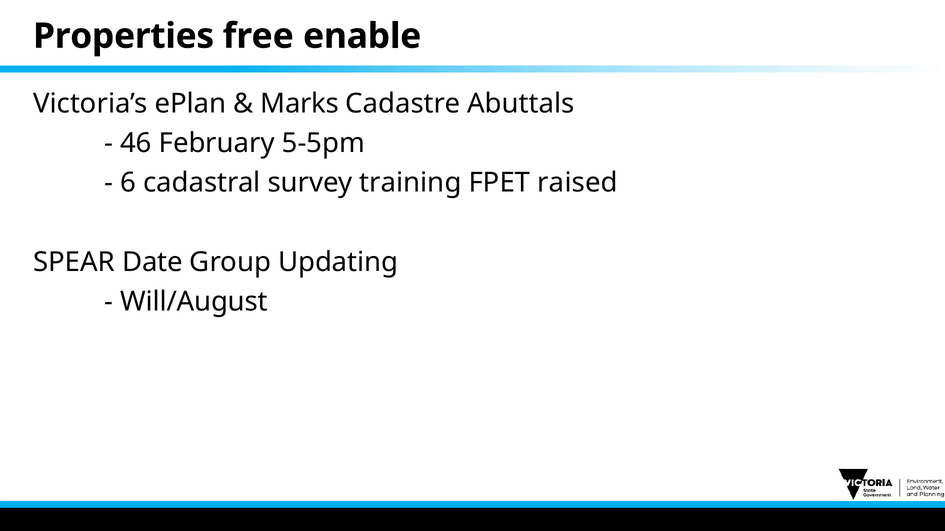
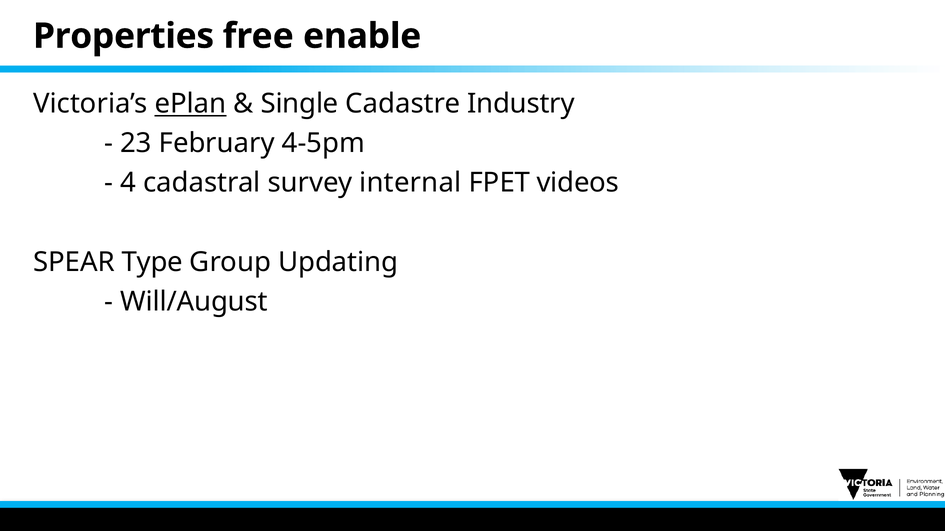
ePlan underline: none -> present (190, 104)
Marks: Marks -> Single (300, 104)
Abuttals: Abuttals -> Industry (521, 104)
46: 46 -> 23 (136, 143)
5-5pm: 5-5pm -> 4-5pm (323, 143)
6: 6 -> 4 (128, 183)
training: training -> internal (410, 183)
raised: raised -> videos (578, 183)
Date: Date -> Type (152, 262)
